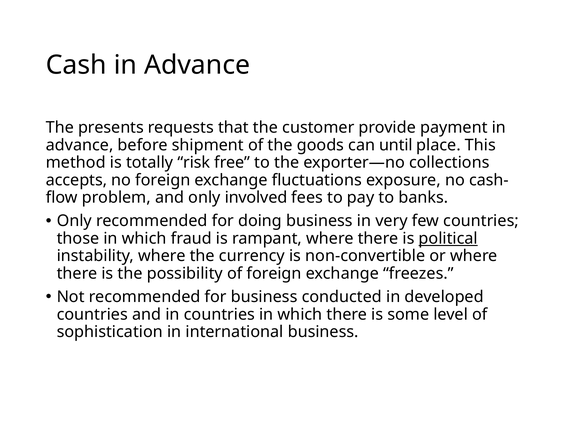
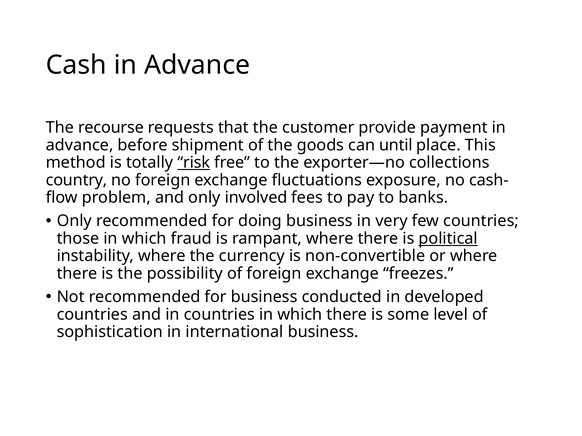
presents: presents -> recourse (111, 128)
risk underline: none -> present (194, 163)
accepts: accepts -> country (77, 180)
